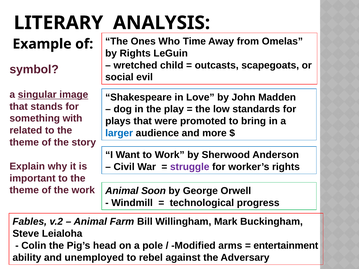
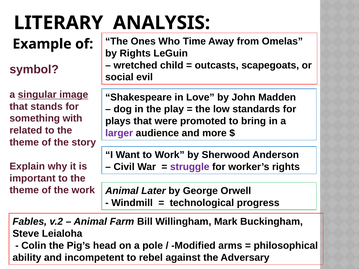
larger colour: blue -> purple (119, 133)
Soon: Soon -> Later (154, 191)
entertainment: entertainment -> philosophical (286, 246)
unemployed: unemployed -> incompetent (94, 258)
